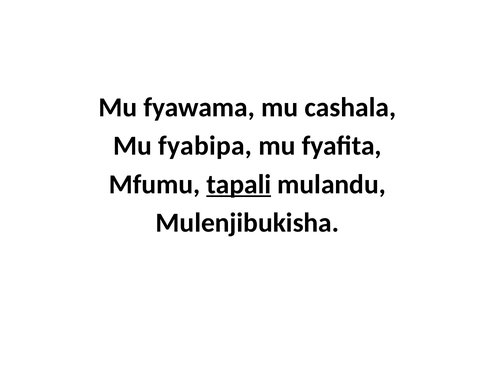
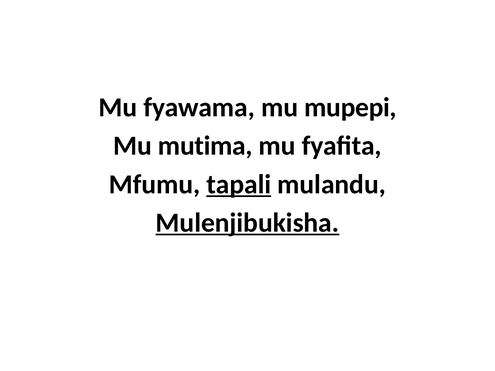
cashala: cashala -> mupepi (350, 108)
fyabipa: fyabipa -> mutima (205, 146)
Mulenjibukisha underline: none -> present (247, 223)
